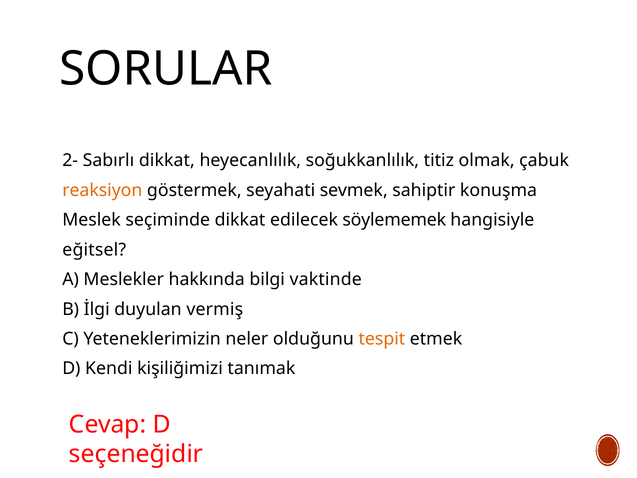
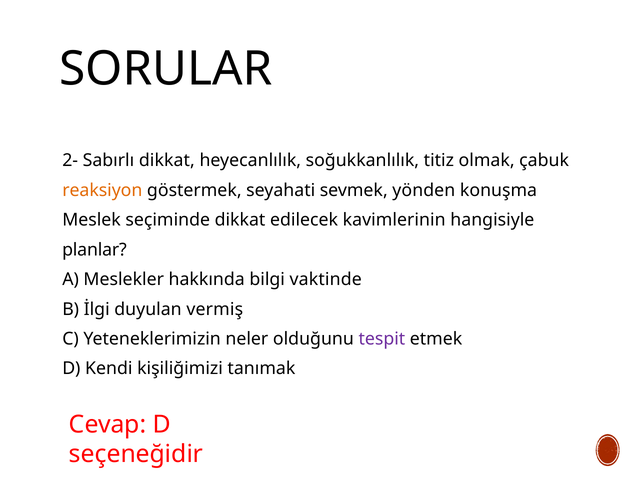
sahiptir: sahiptir -> yönden (424, 190)
söylememek: söylememek -> kavimlerinin (394, 220)
eğitsel: eğitsel -> planlar (94, 250)
tespit colour: orange -> purple (382, 339)
